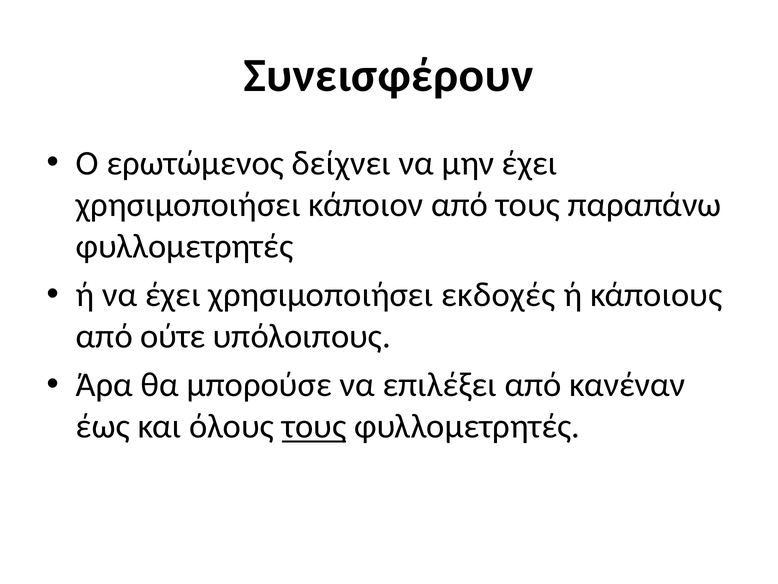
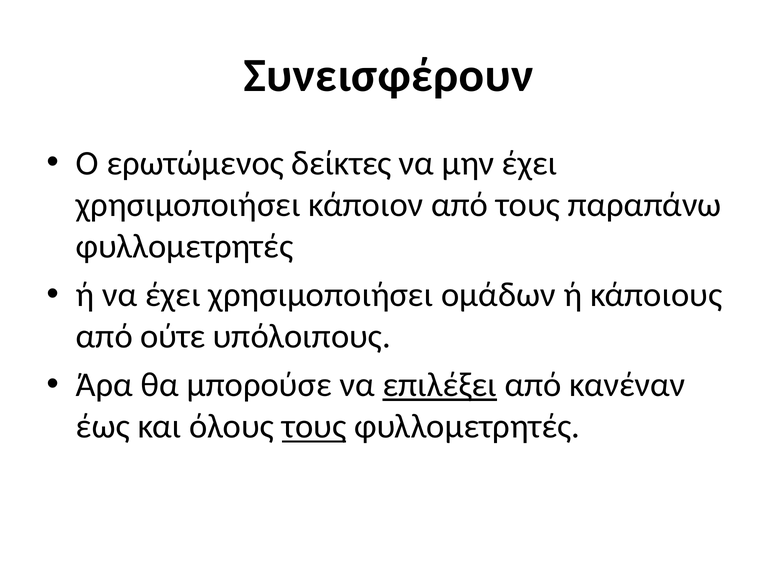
δείχνει: δείχνει -> δείκτες (342, 163)
εκδοχές: εκδοχές -> ομάδων (498, 295)
επιλέξει underline: none -> present (440, 385)
